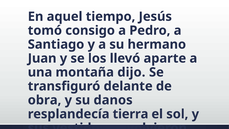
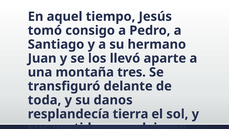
dijo: dijo -> tres (132, 72)
obra: obra -> toda (45, 100)
